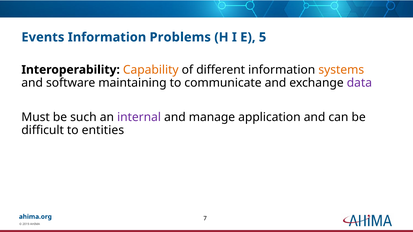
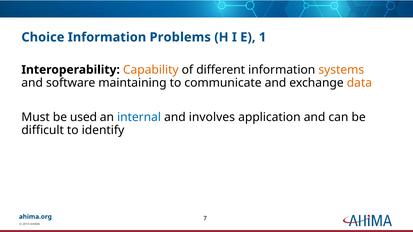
Events: Events -> Choice (43, 37)
5: 5 -> 1 (263, 37)
data colour: purple -> orange (359, 83)
such: such -> used (83, 117)
internal colour: purple -> blue (139, 117)
manage: manage -> involves (212, 117)
entities: entities -> identify (103, 130)
